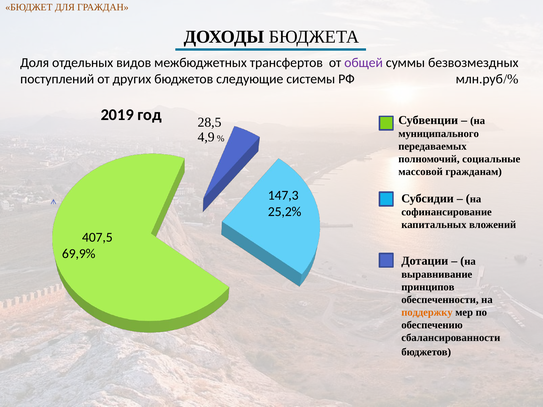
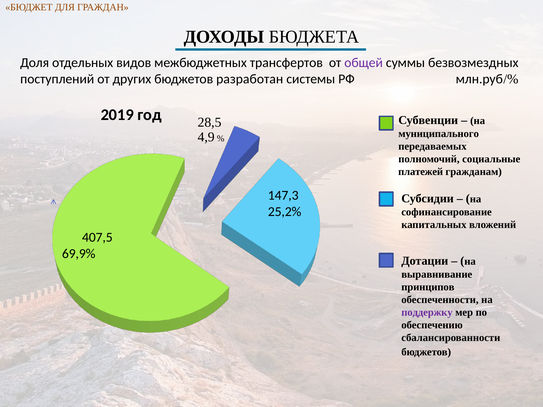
следующие: следующие -> разработан (250, 79)
массовой: массовой -> платежей (421, 172)
поддержку colour: orange -> purple (427, 313)
